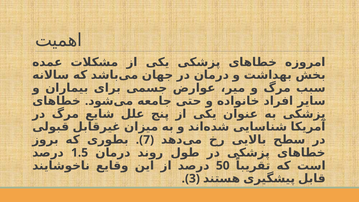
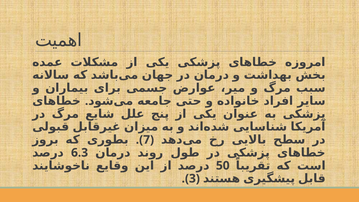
1.5: 1.5 -> 6.3 (80, 153)
